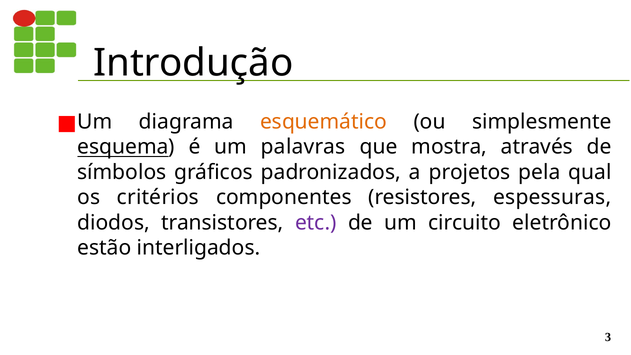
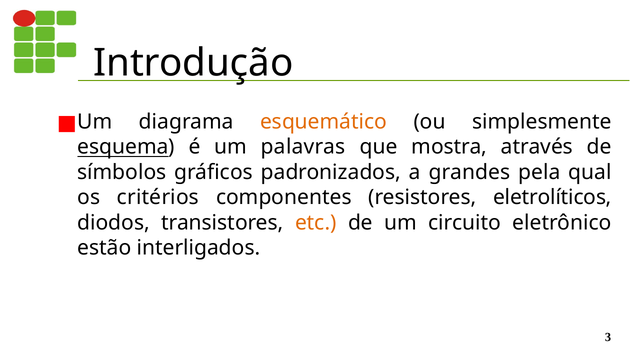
projetos: projetos -> grandes (469, 172)
espessuras: espessuras -> eletrolíticos (552, 197)
etc colour: purple -> orange (316, 223)
